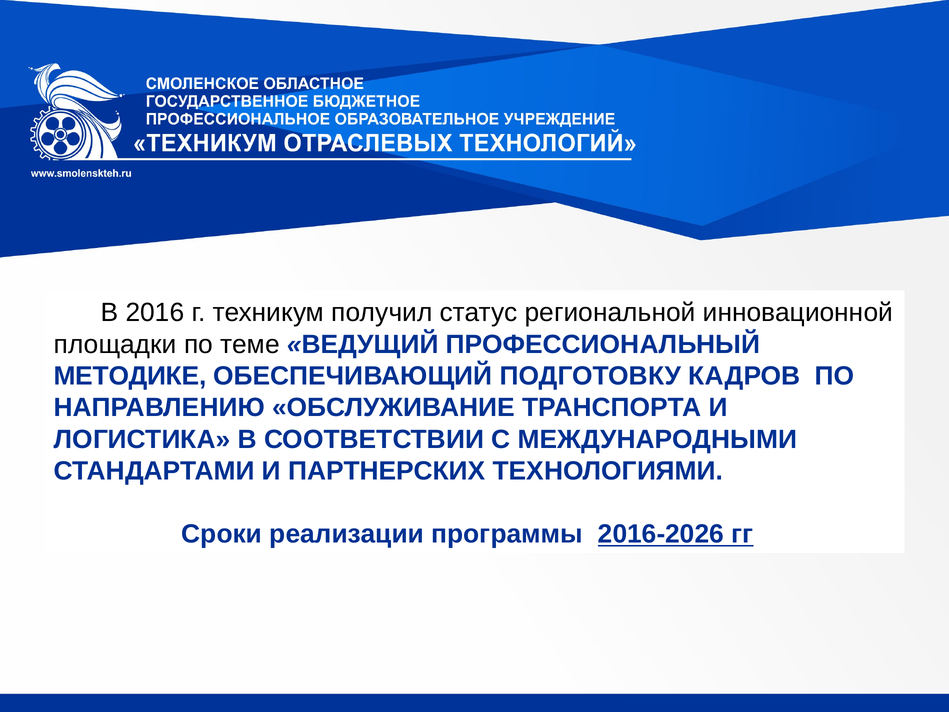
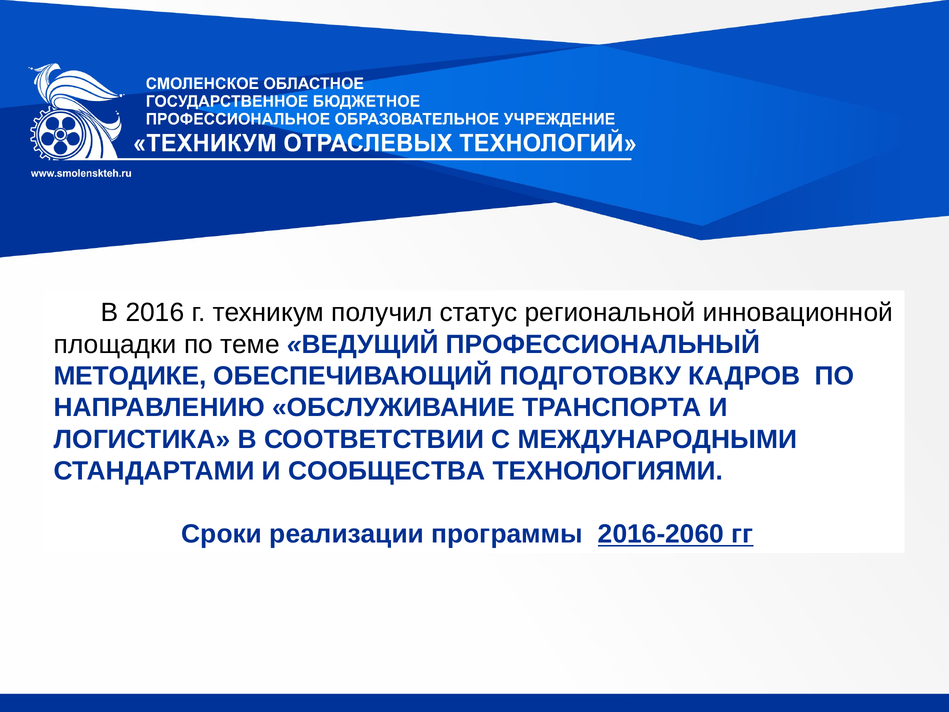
ПАРТНЕРСКИХ: ПАРТНЕРСКИХ -> СООБЩЕСТВА (387, 471)
2016-2026: 2016-2026 -> 2016-2060 (661, 534)
